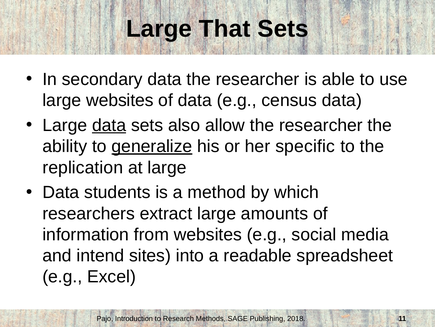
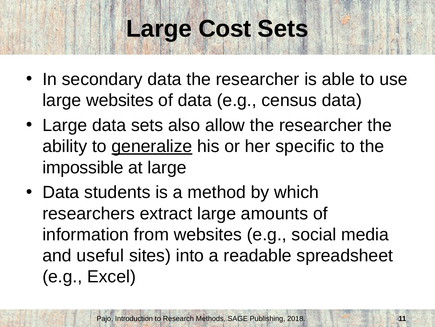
That: That -> Cost (225, 29)
data underline: present -> none (109, 125)
replication: replication -> impossible (83, 167)
intend: intend -> useful (100, 255)
